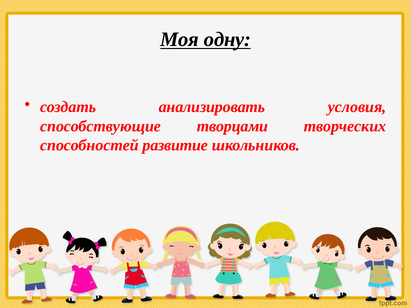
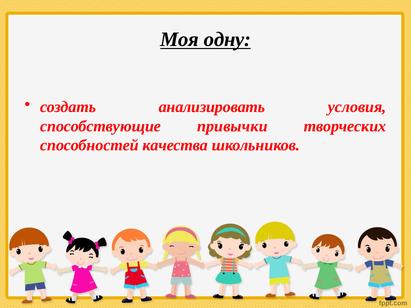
творцами: творцами -> привычки (232, 126)
развитие: развитие -> качества (175, 145)
